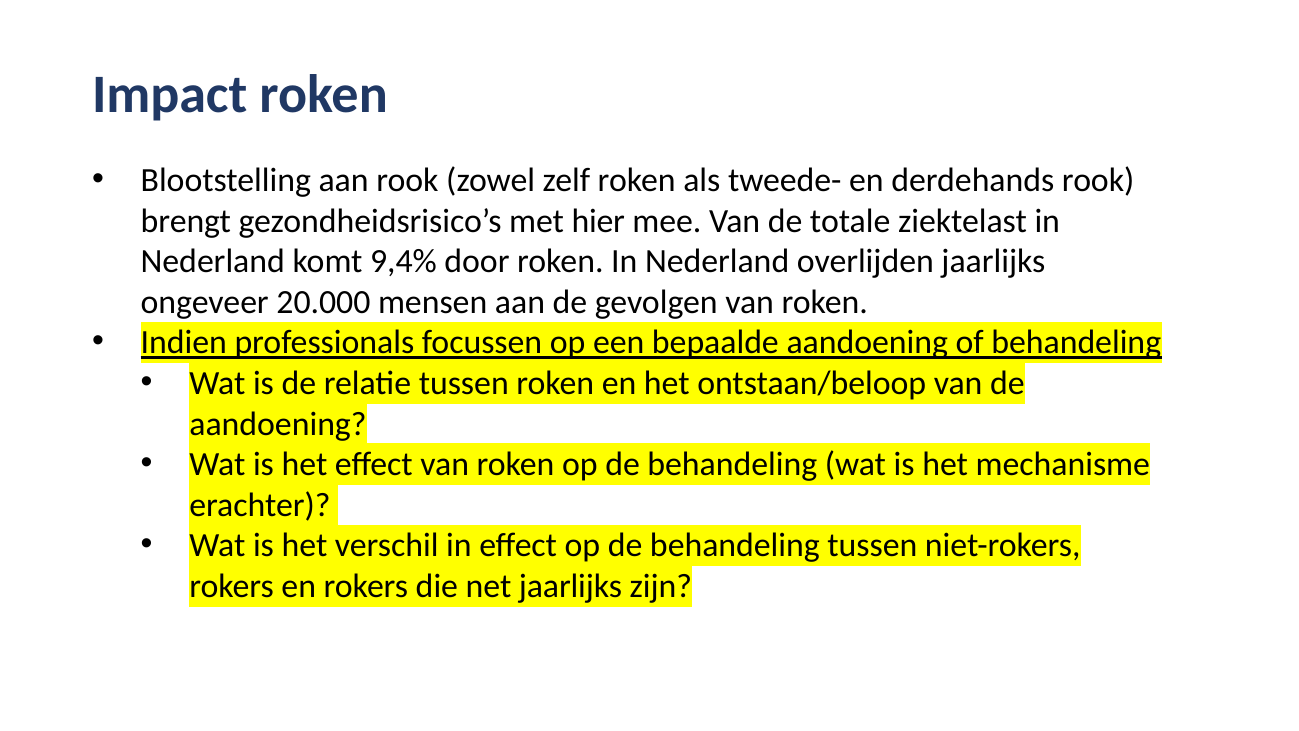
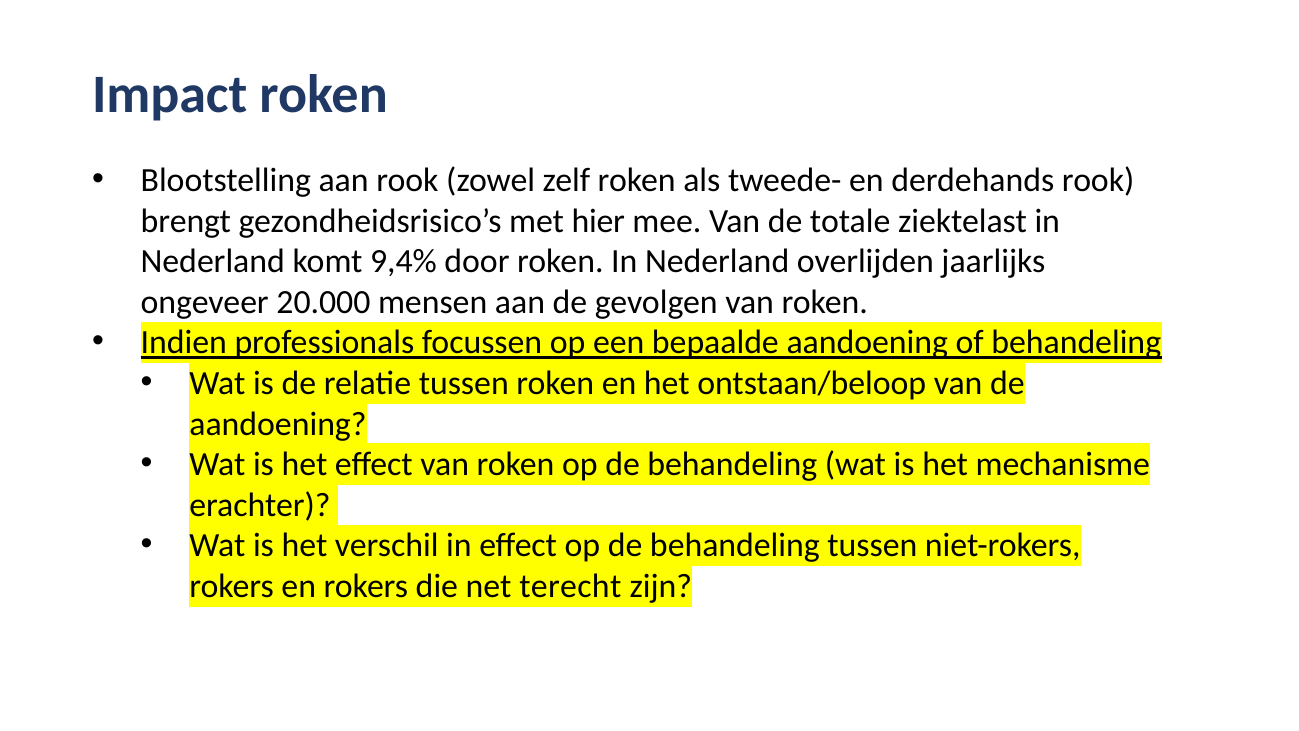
net jaarlijks: jaarlijks -> terecht (570, 586)
